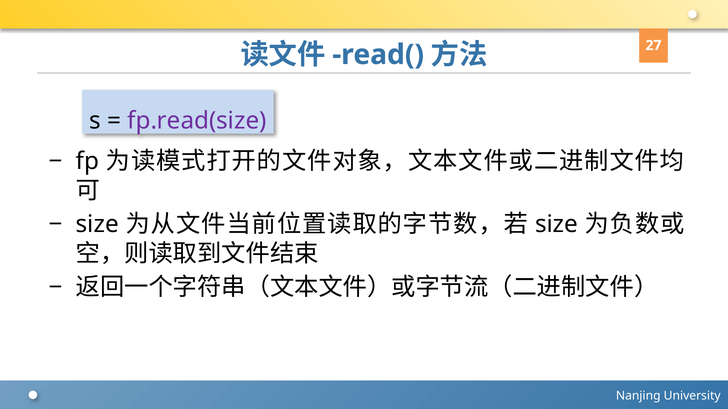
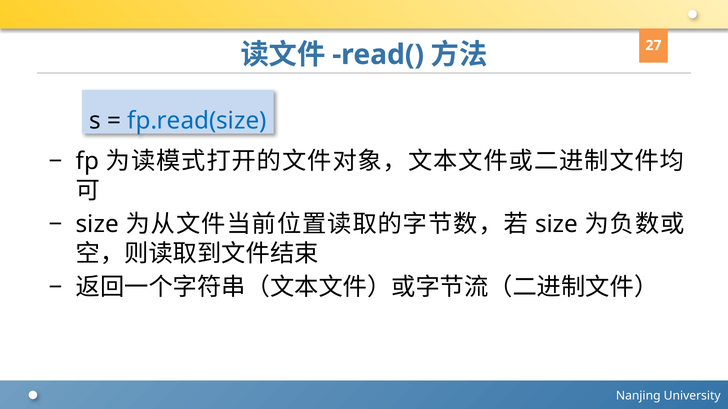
fp.read(size colour: purple -> blue (197, 121)
